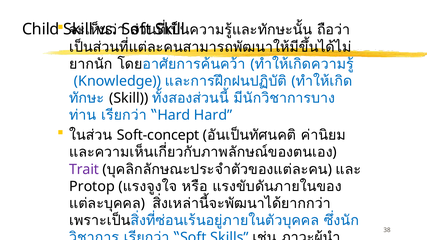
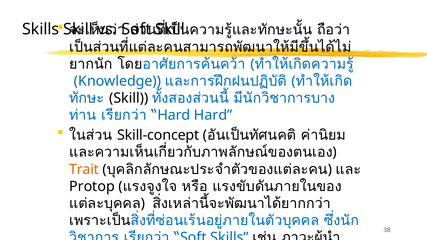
Child: Child -> Skills (41, 29)
Soft-concept: Soft-concept -> Skill-concept (158, 135)
Trait colour: purple -> orange (84, 169)
